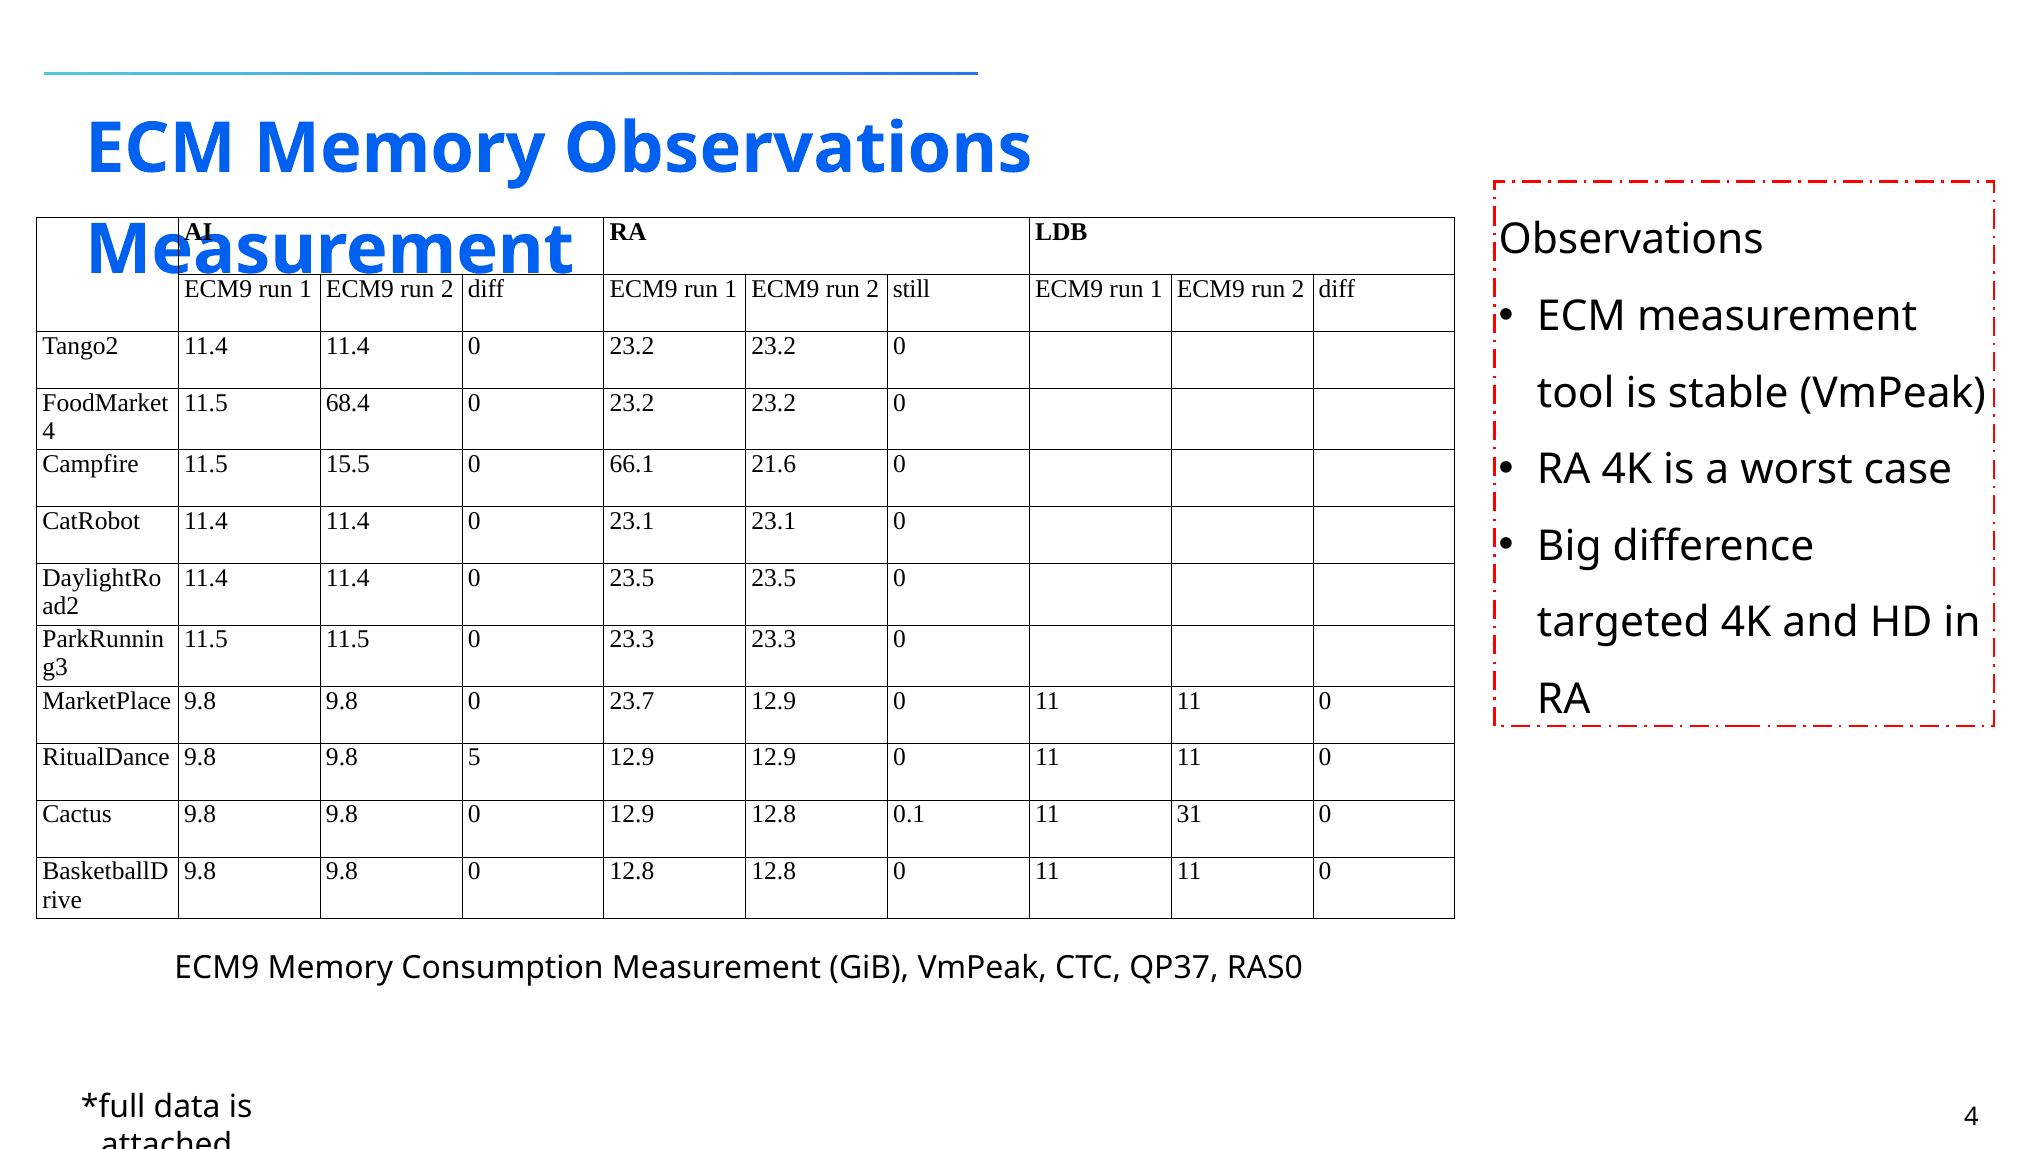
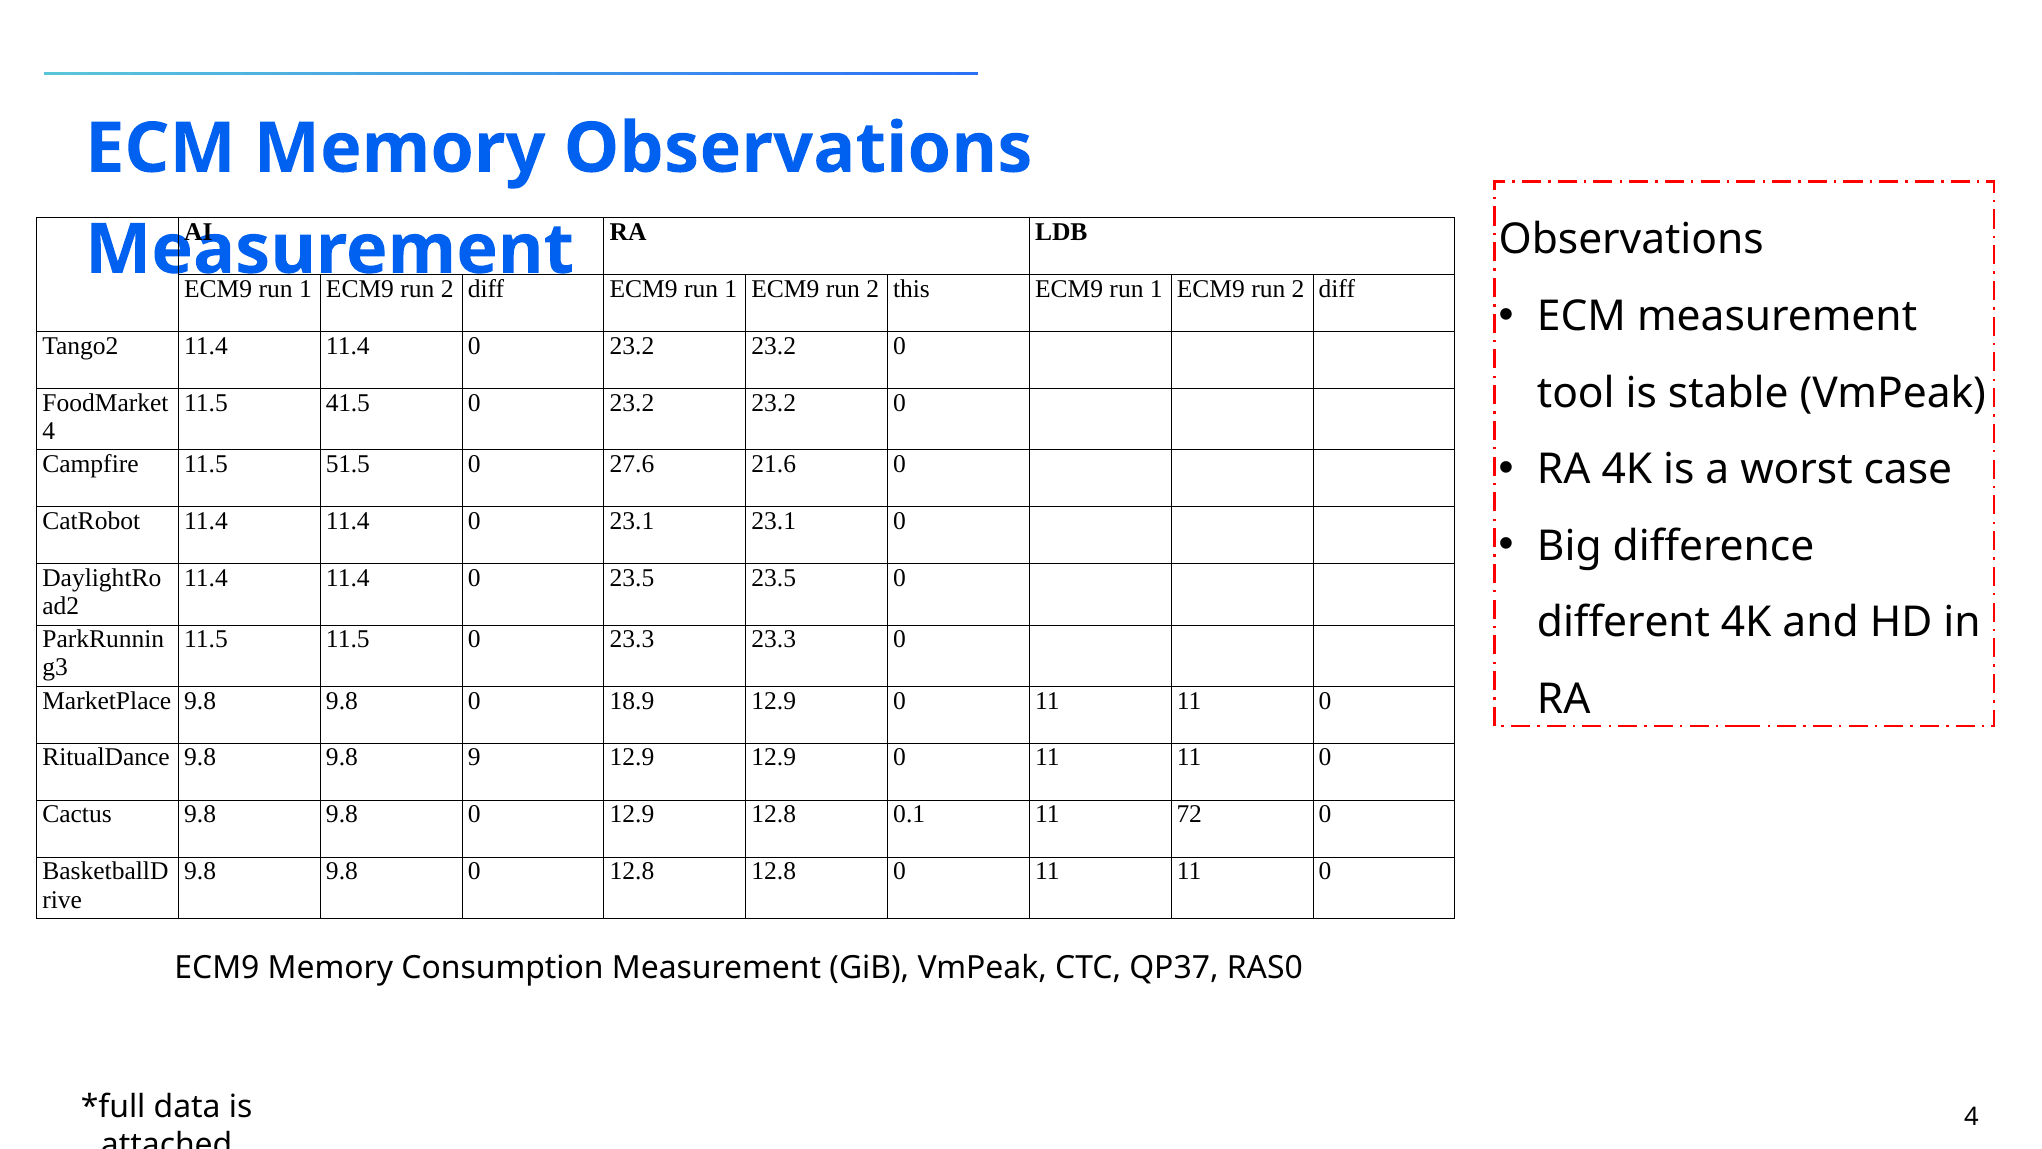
still: still -> this (911, 289)
68.4: 68.4 -> 41.5 (348, 403)
15.5: 15.5 -> 51.5 (348, 464)
66.1: 66.1 -> 27.6 (632, 464)
targeted: targeted -> different (1624, 622)
23.7: 23.7 -> 18.9 (632, 700)
5: 5 -> 9 (474, 757)
31: 31 -> 72 (1189, 814)
